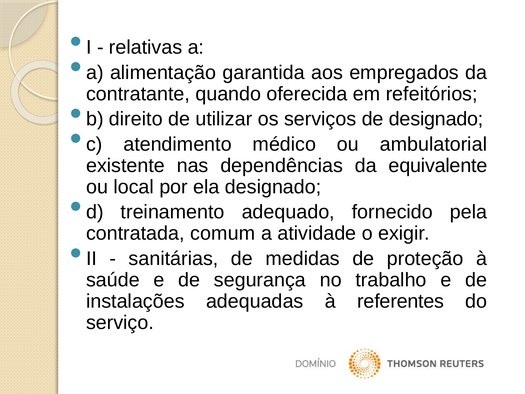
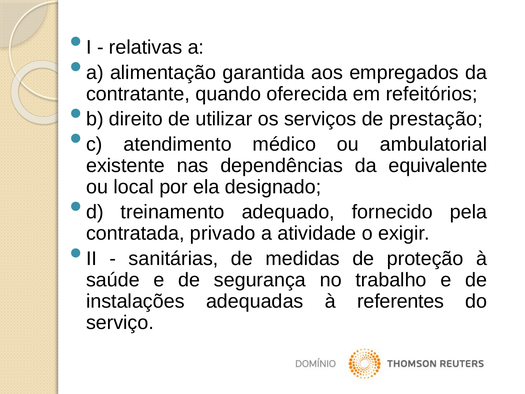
de designado: designado -> prestação (436, 119)
comum: comum -> privado (223, 233)
